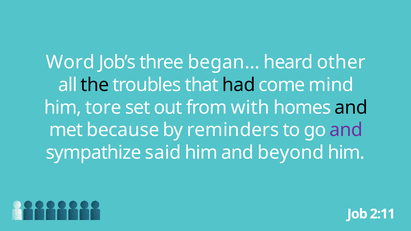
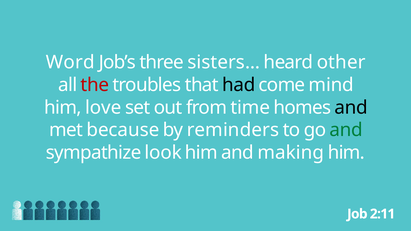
began…: began… -> sisters… (224, 62)
the colour: black -> red (95, 85)
tore: tore -> love (103, 108)
with: with -> time (250, 108)
and colour: purple -> green (346, 130)
said: said -> look (163, 153)
beyond: beyond -> making (291, 153)
